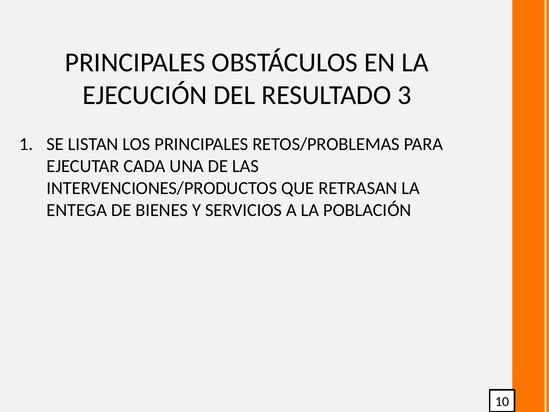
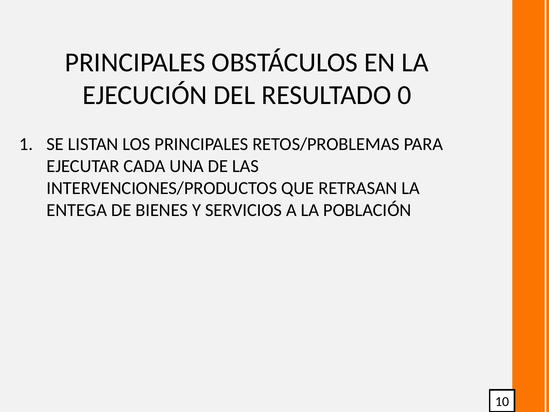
3: 3 -> 0 (404, 95)
